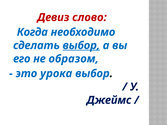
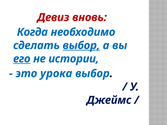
слово: слово -> вновь (90, 17)
его underline: none -> present (22, 59)
образом: образом -> истории (74, 59)
